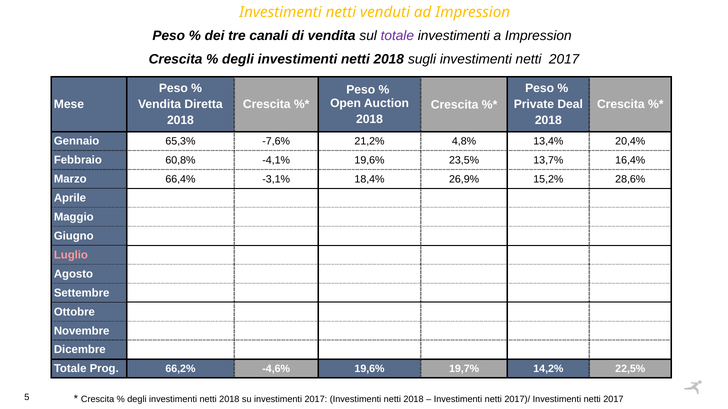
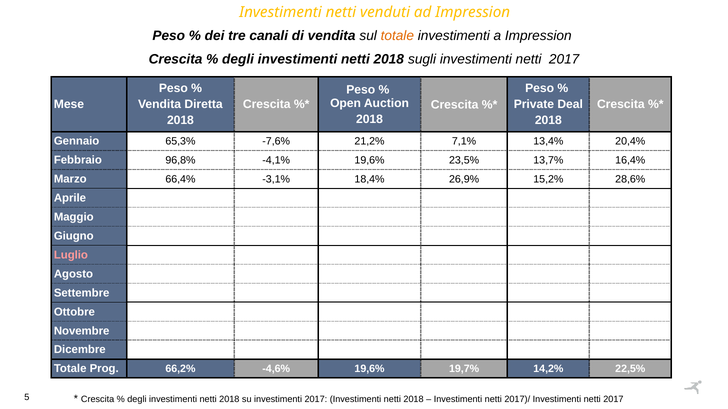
totale colour: purple -> orange (397, 36)
4,8%: 4,8% -> 7,1% (464, 142)
60,8%: 60,8% -> 96,8% (180, 161)
